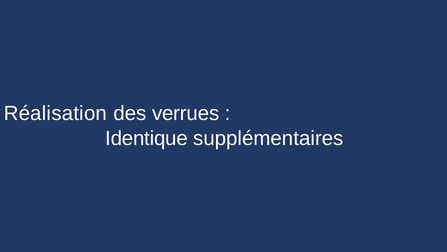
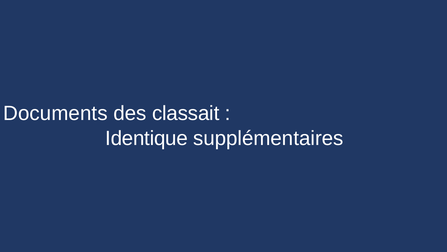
Réalisation: Réalisation -> Documents (55, 113)
verrues: verrues -> classait (186, 113)
